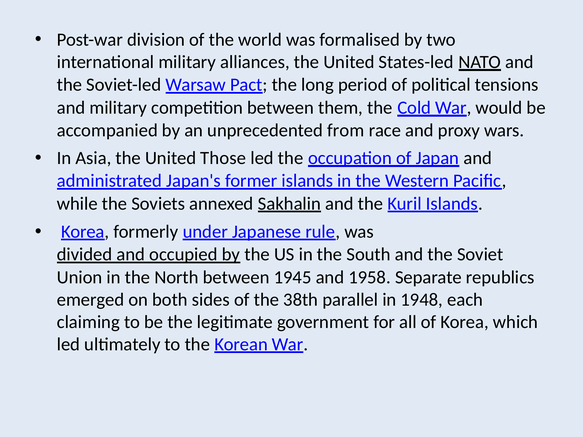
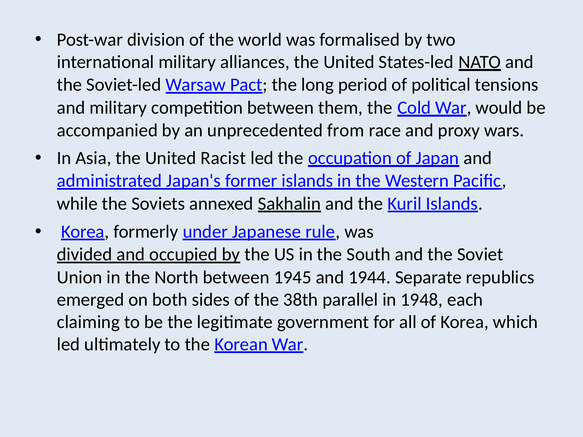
Those: Those -> Racist (223, 158)
1958: 1958 -> 1944 (370, 277)
